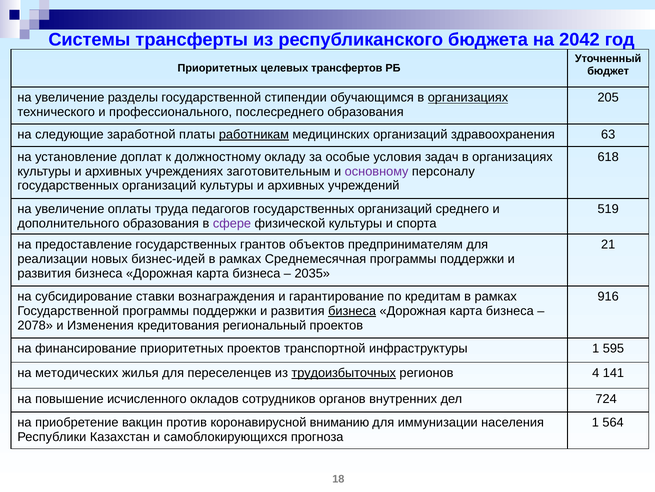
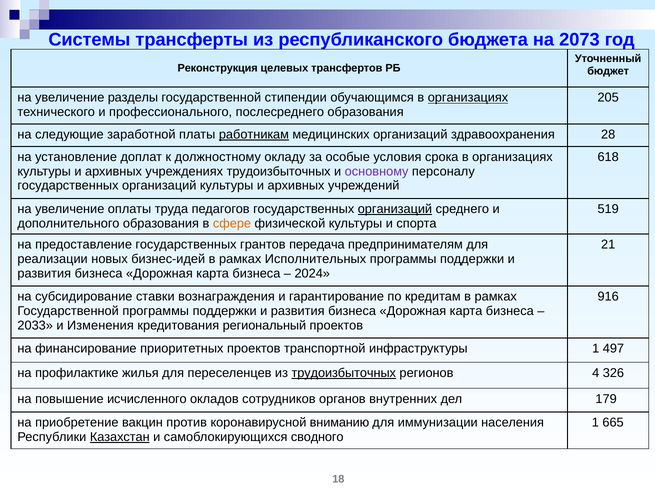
2042: 2042 -> 2073 (579, 39)
Приоритетных: Приоритетных -> Реконструкция (218, 68)
63: 63 -> 28 (608, 134)
задач: задач -> срока (442, 157)
учреждениях заготовительным: заготовительным -> трудоизбыточных (279, 171)
организаций underline: none -> present (395, 209)
сфере colour: purple -> orange (232, 223)
объектов: объектов -> передача (317, 244)
Среднемесячная: Среднемесячная -> Исполнительных (316, 259)
2035: 2035 -> 2024 (312, 273)
бизнеса underline: present -> none (352, 311)
2078: 2078 -> 2033 (35, 325)
595: 595 -> 497 (613, 348)
методических: методических -> профилактике (77, 372)
141: 141 -> 326 (613, 372)
724: 724 -> 179 (606, 398)
564: 564 -> 665 (613, 422)
Казахстан underline: none -> present (120, 436)
прогноза: прогноза -> сводного (317, 436)
